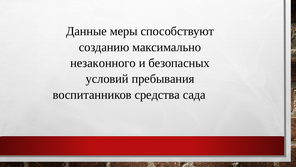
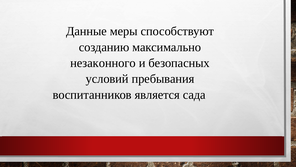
средства: средства -> является (157, 94)
